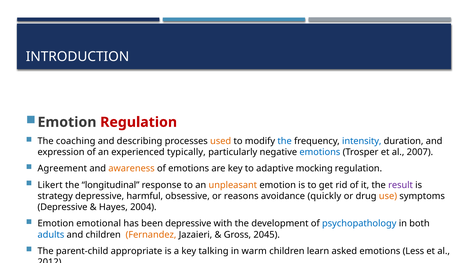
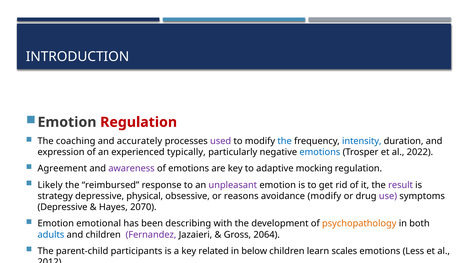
describing: describing -> accurately (140, 141)
used colour: orange -> purple (221, 141)
2007: 2007 -> 2022 (420, 152)
awareness colour: orange -> purple (132, 169)
Likert: Likert -> Likely (50, 185)
longitudinal: longitudinal -> reimbursed (111, 185)
unpleasant colour: orange -> purple (233, 185)
harmful: harmful -> physical (145, 196)
avoidance quickly: quickly -> modify (324, 196)
use colour: orange -> purple (388, 196)
2004: 2004 -> 2070 (143, 207)
been depressive: depressive -> describing (188, 224)
psychopathology colour: blue -> orange (359, 224)
Fernandez colour: orange -> purple (151, 235)
2045: 2045 -> 2064 (267, 235)
appropriate: appropriate -> participants (136, 251)
talking: talking -> related (214, 251)
warm: warm -> below (254, 251)
asked: asked -> scales (344, 251)
